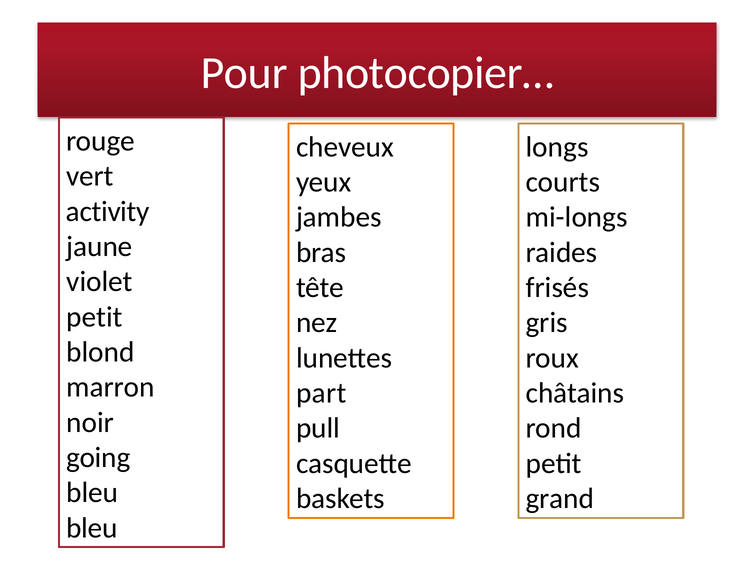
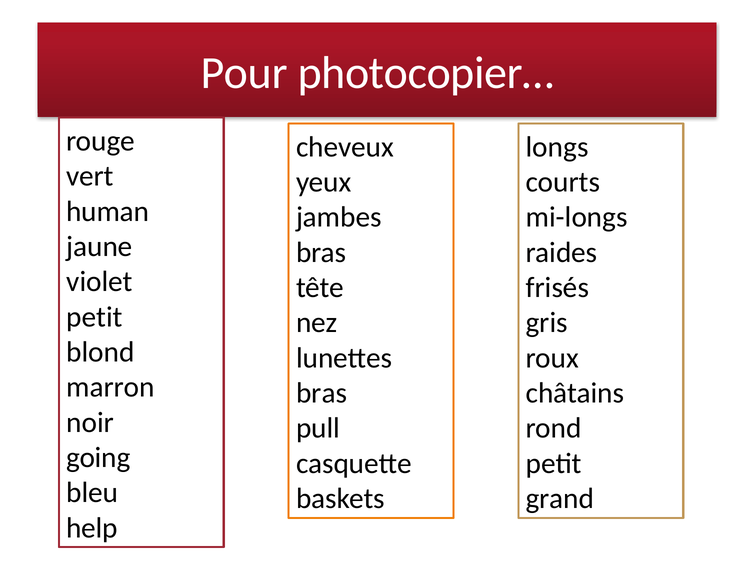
activity: activity -> human (108, 212)
part: part -> bras (322, 393)
bleu: bleu -> help (92, 528)
